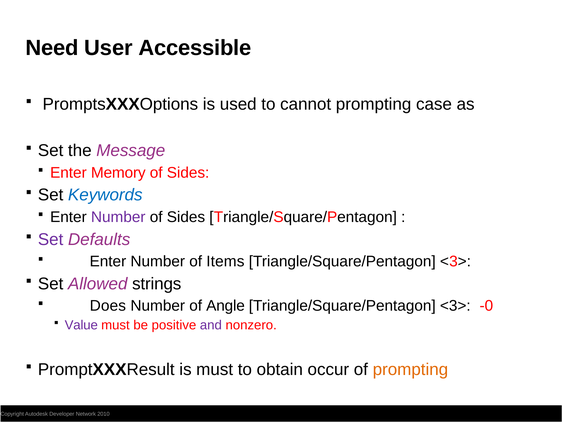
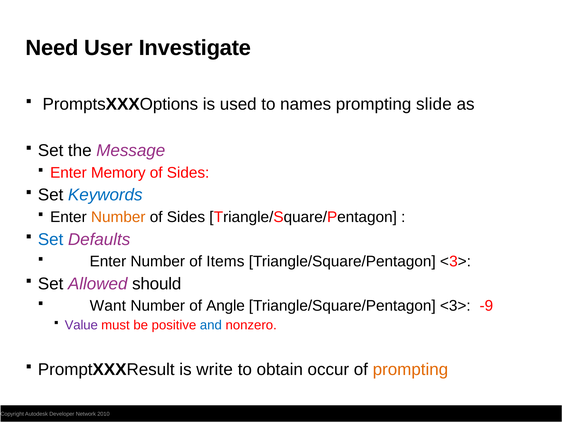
Accessible: Accessible -> Investigate (195, 48)
cannot: cannot -> names (306, 104)
case: case -> slide (434, 104)
Number colour: purple -> orange (118, 217)
Set colour: purple -> blue (51, 239)
strings: strings -> should (157, 283)
Does: Does -> Want (108, 305)
-0: -0 -> -9 (486, 305)
and colour: purple -> blue (211, 325)
is must: must -> write (215, 369)
